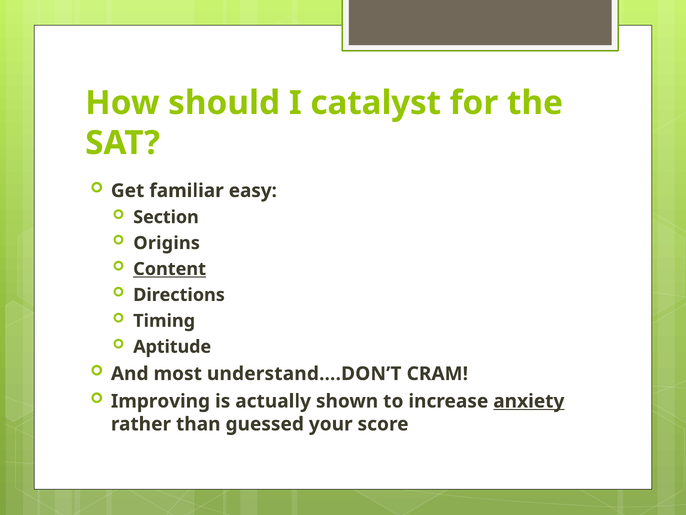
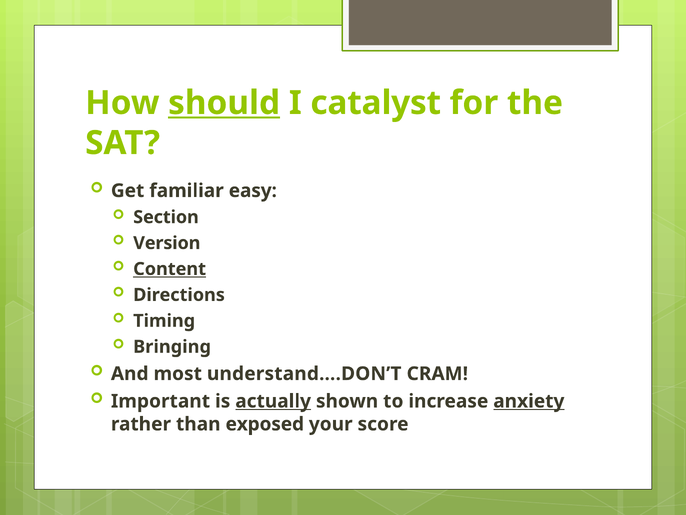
should underline: none -> present (224, 103)
Origins: Origins -> Version (167, 243)
Aptitude: Aptitude -> Bringing (172, 346)
Improving: Improving -> Important (160, 401)
actually underline: none -> present (273, 401)
guessed: guessed -> exposed (265, 424)
